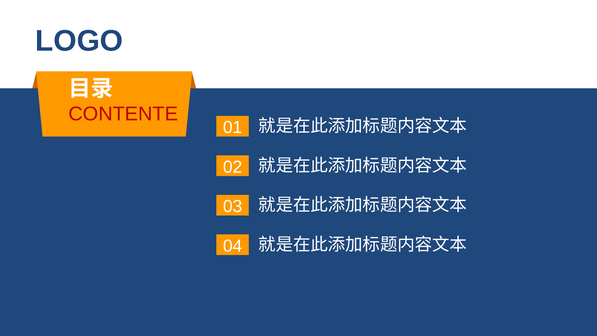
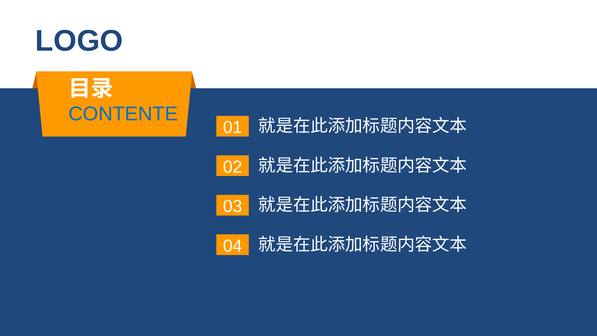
CONTENTE colour: red -> blue (123, 114)
